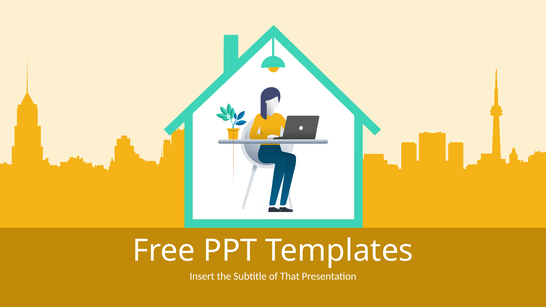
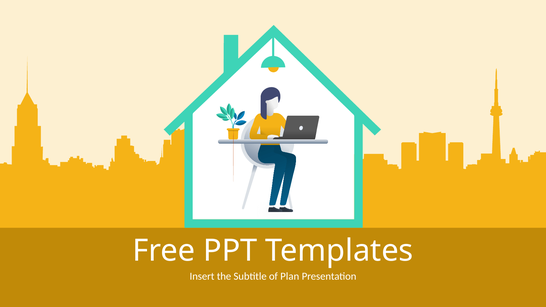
That: That -> Plan (290, 277)
